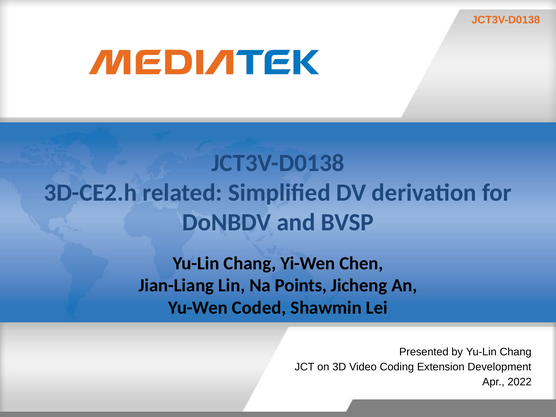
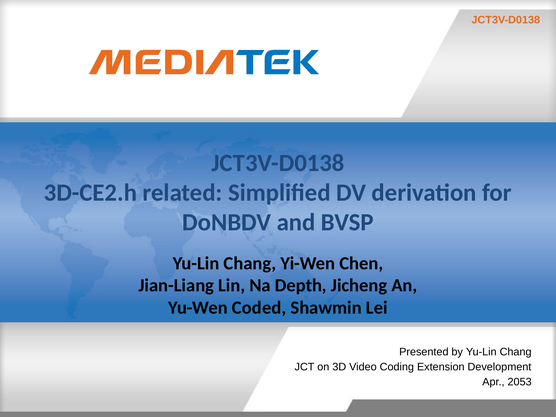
Points: Points -> Depth (301, 286)
2022: 2022 -> 2053 (520, 382)
